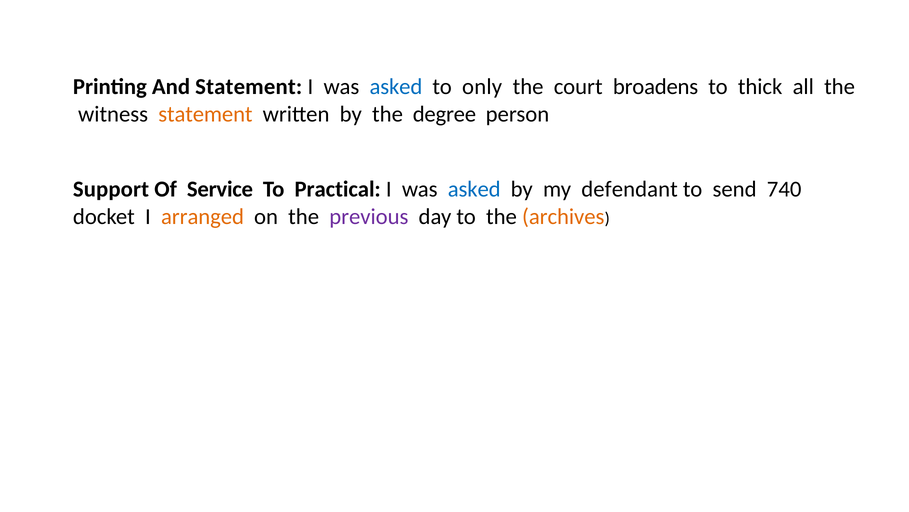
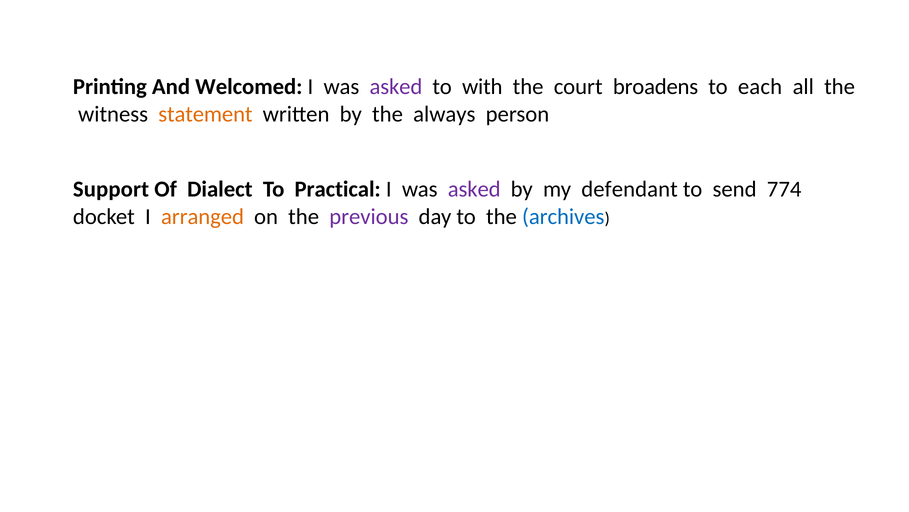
And Statement: Statement -> Welcomed (249, 87)
asked colour: blue -> purple (396, 87)
only: only -> with (482, 87)
thick: thick -> each (760, 87)
degree: degree -> always (444, 114)
Service: Service -> Dialect (220, 189)
asked colour: blue -> purple (474, 189)
740: 740 -> 774 (784, 189)
archives colour: orange -> blue (563, 216)
